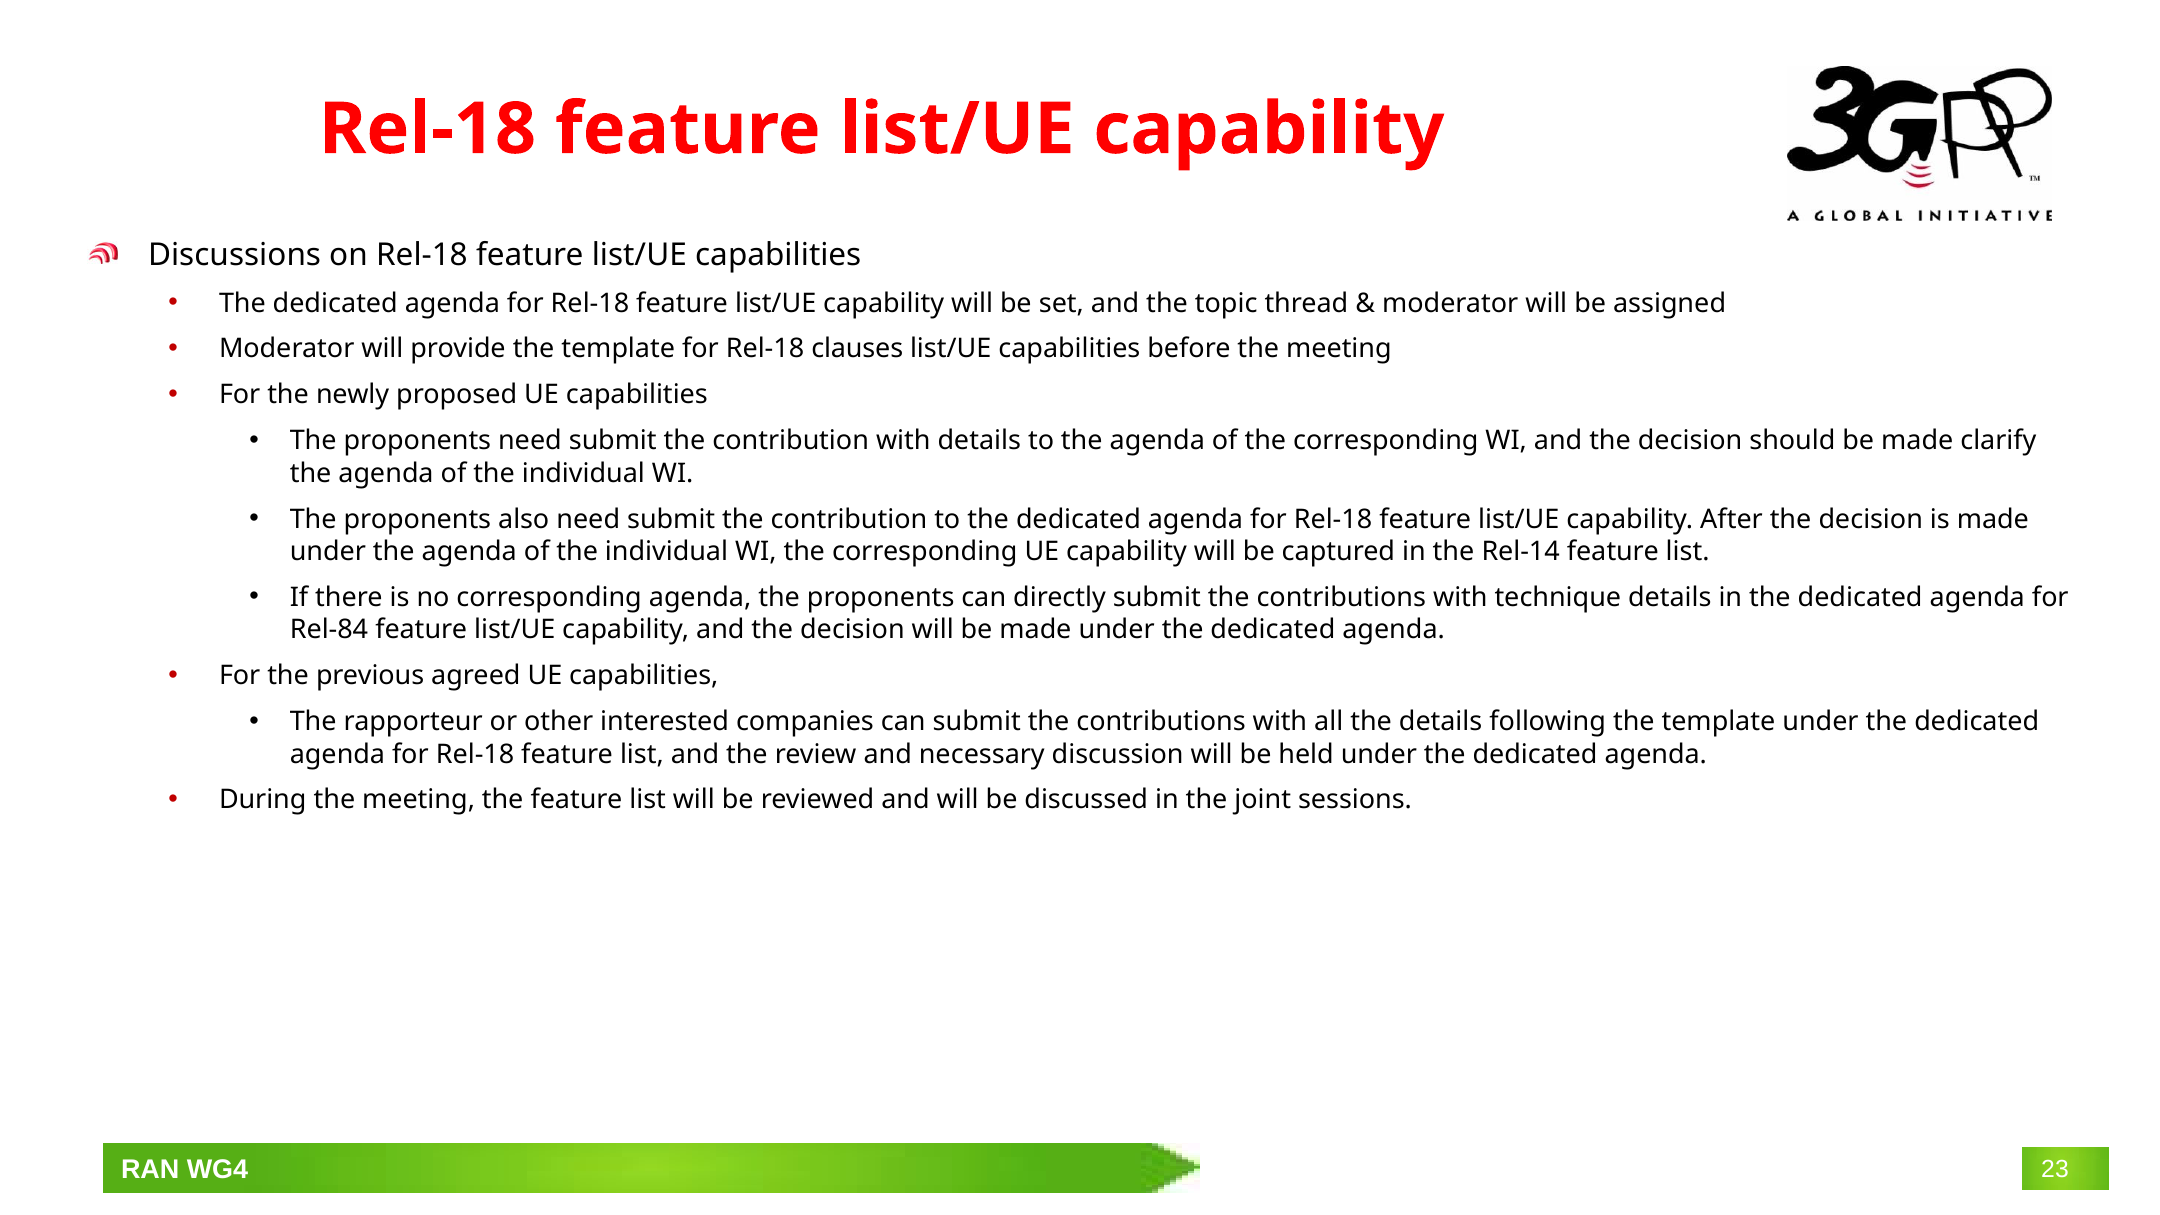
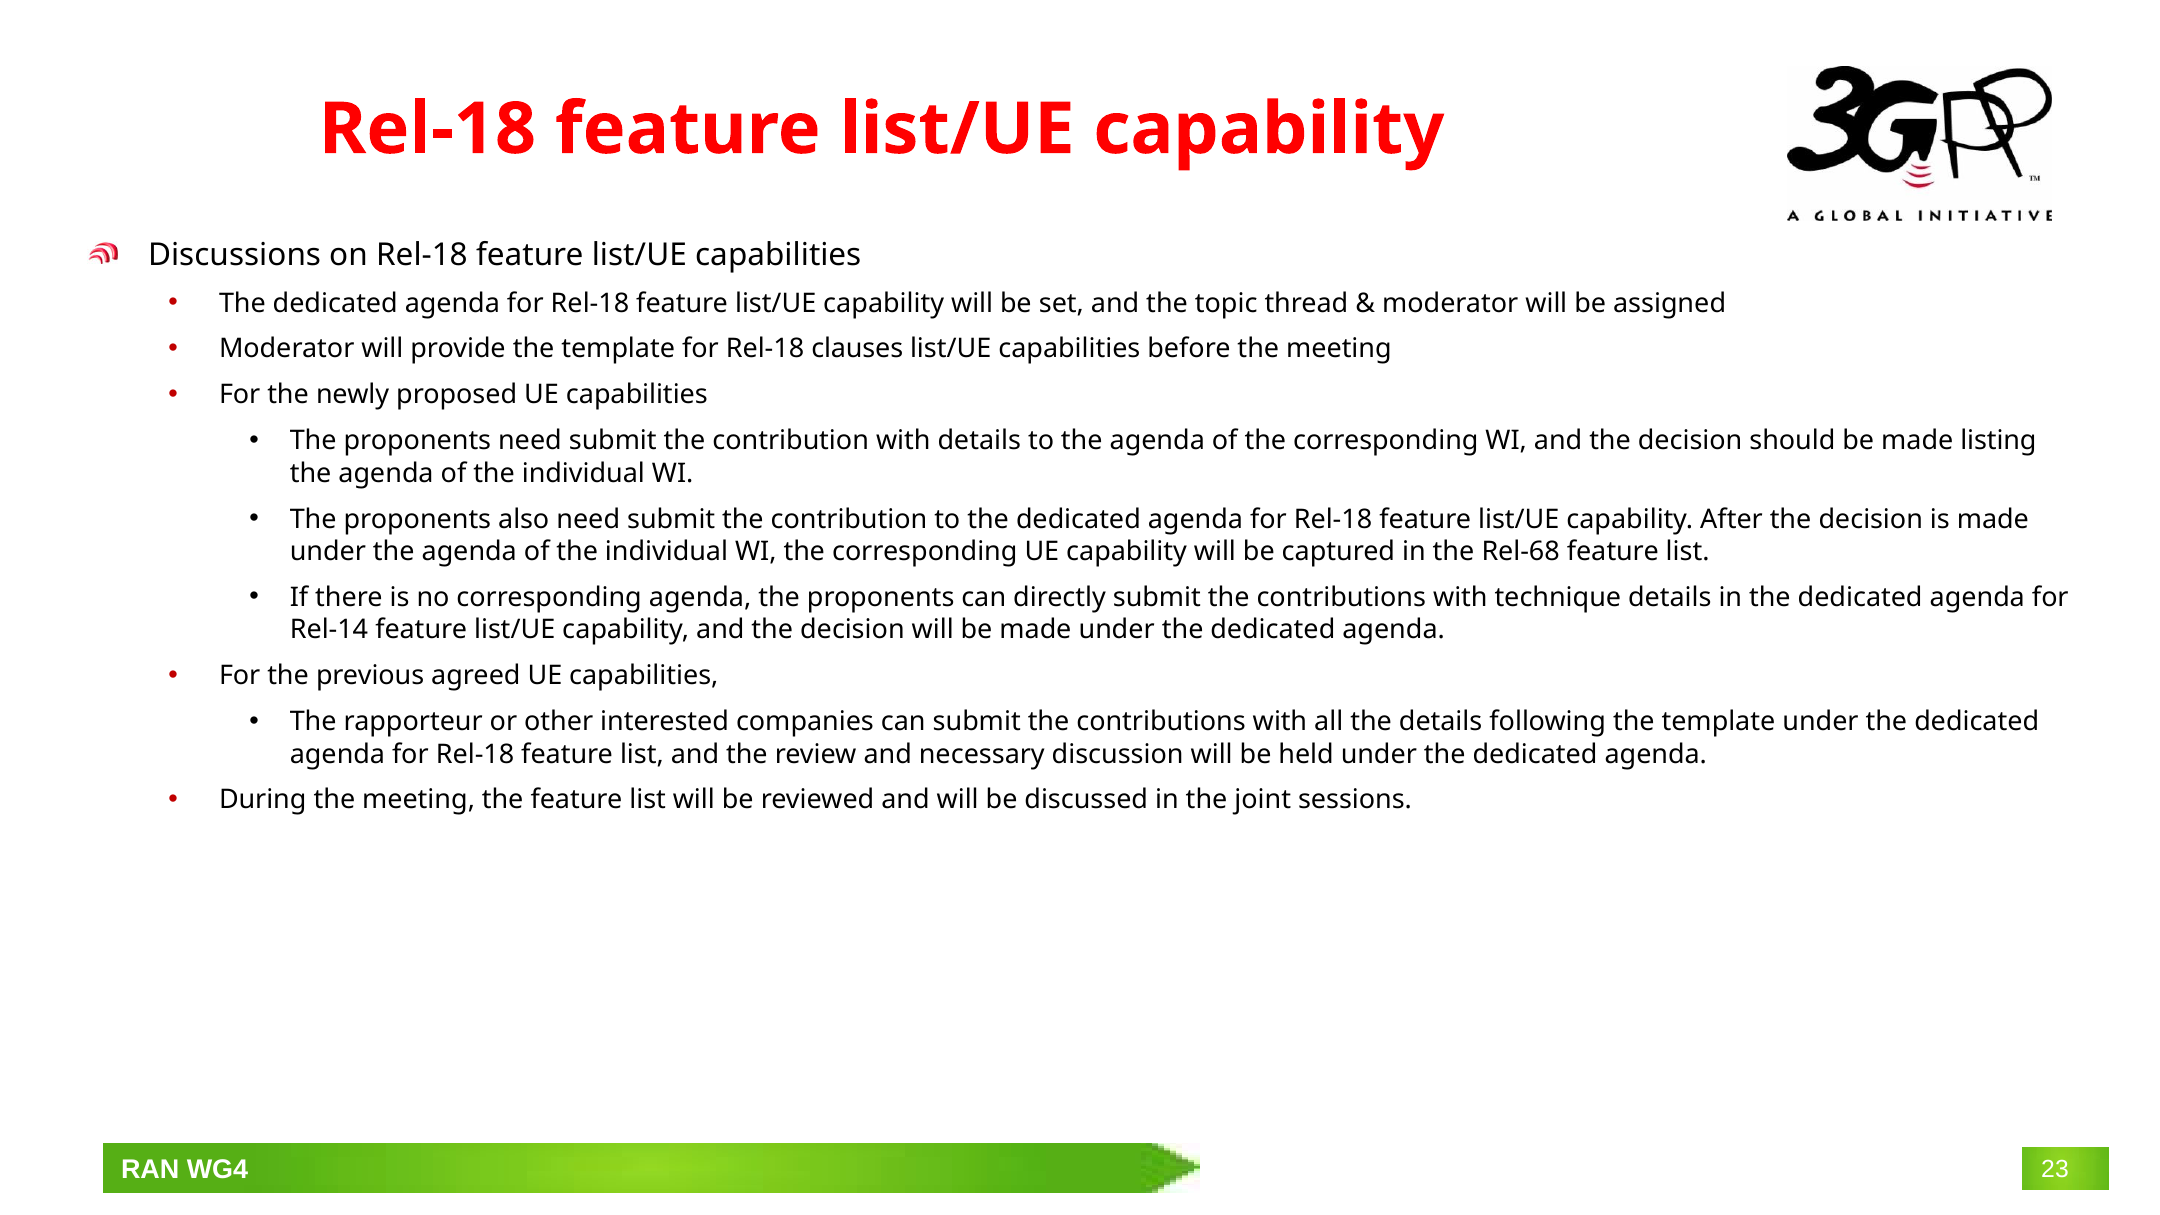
clarify: clarify -> listing (1998, 441)
Rel-14: Rel-14 -> Rel-68 (1521, 552)
Rel-84: Rel-84 -> Rel-14 (329, 630)
